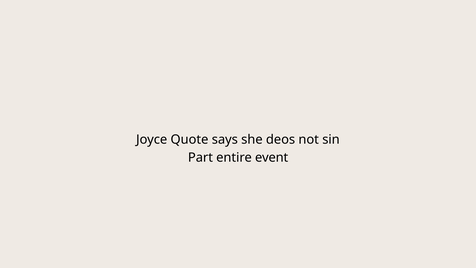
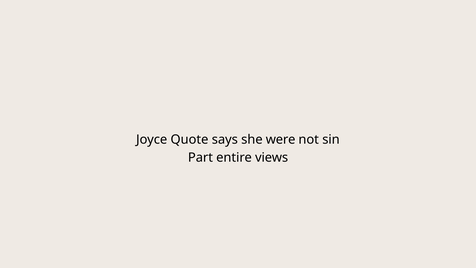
deos: deos -> were (281, 139)
event: event -> views (272, 157)
